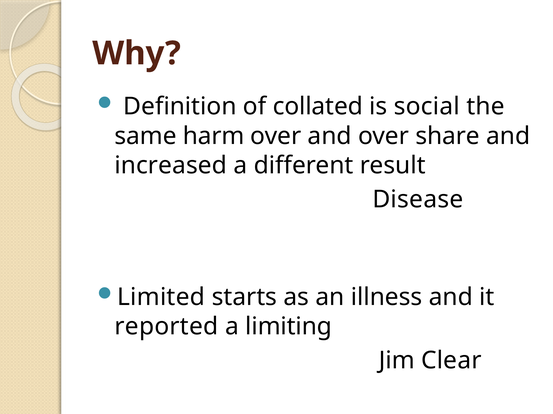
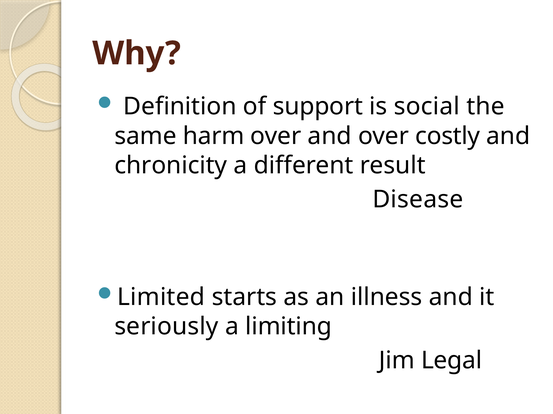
collated: collated -> support (318, 107)
share: share -> costly (448, 136)
increased: increased -> chronicity (171, 166)
reported: reported -> seriously (166, 327)
Clear: Clear -> Legal (452, 361)
